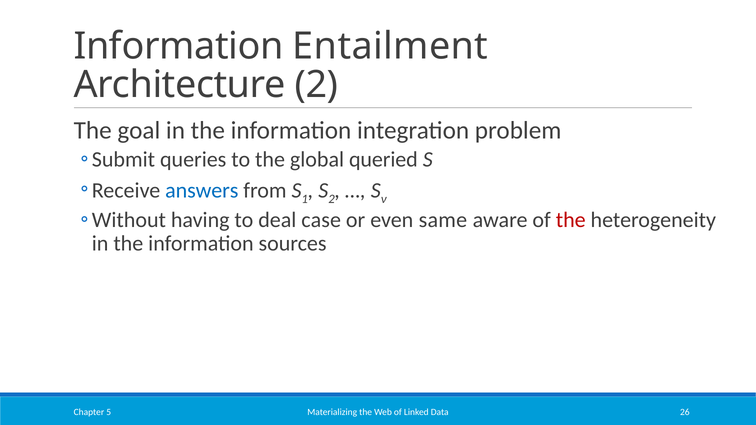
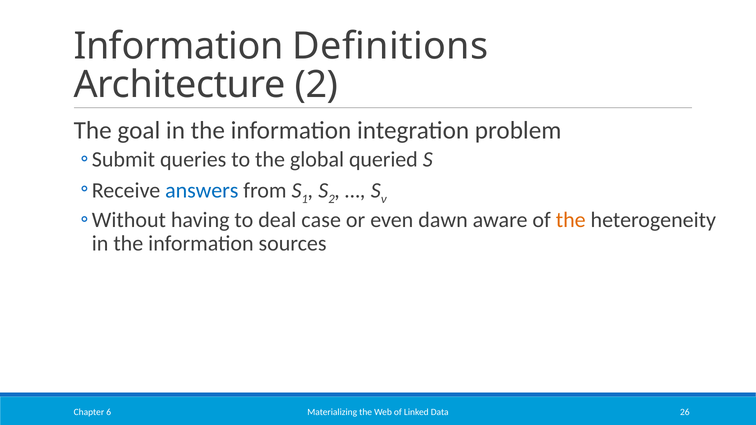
Entailment: Entailment -> Definitions (390, 46)
same: same -> dawn (443, 220)
the colour: red -> orange (571, 220)
5: 5 -> 6 (109, 413)
